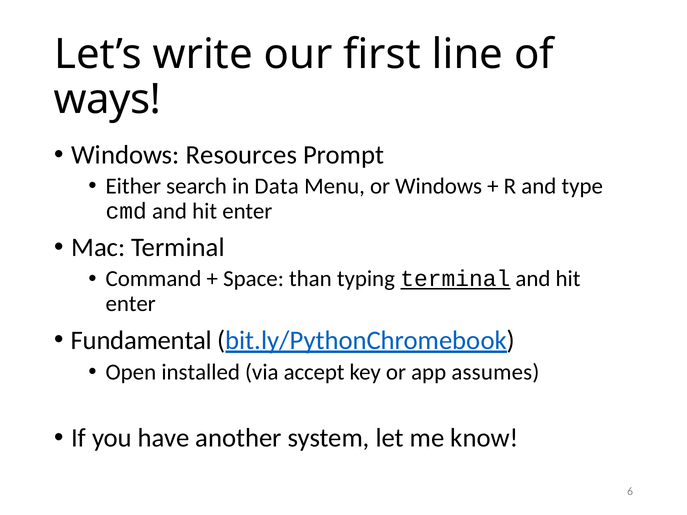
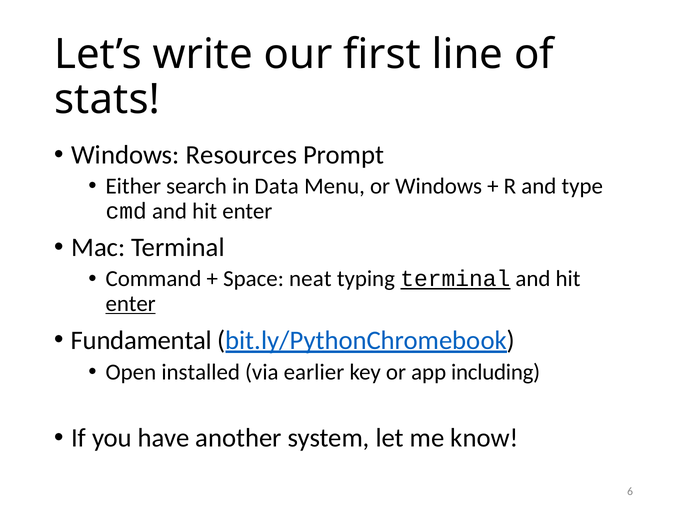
ways: ways -> stats (107, 100)
than: than -> neat (310, 279)
enter underline: none -> present (131, 304)
accept: accept -> earlier (314, 372)
assumes: assumes -> including (496, 372)
